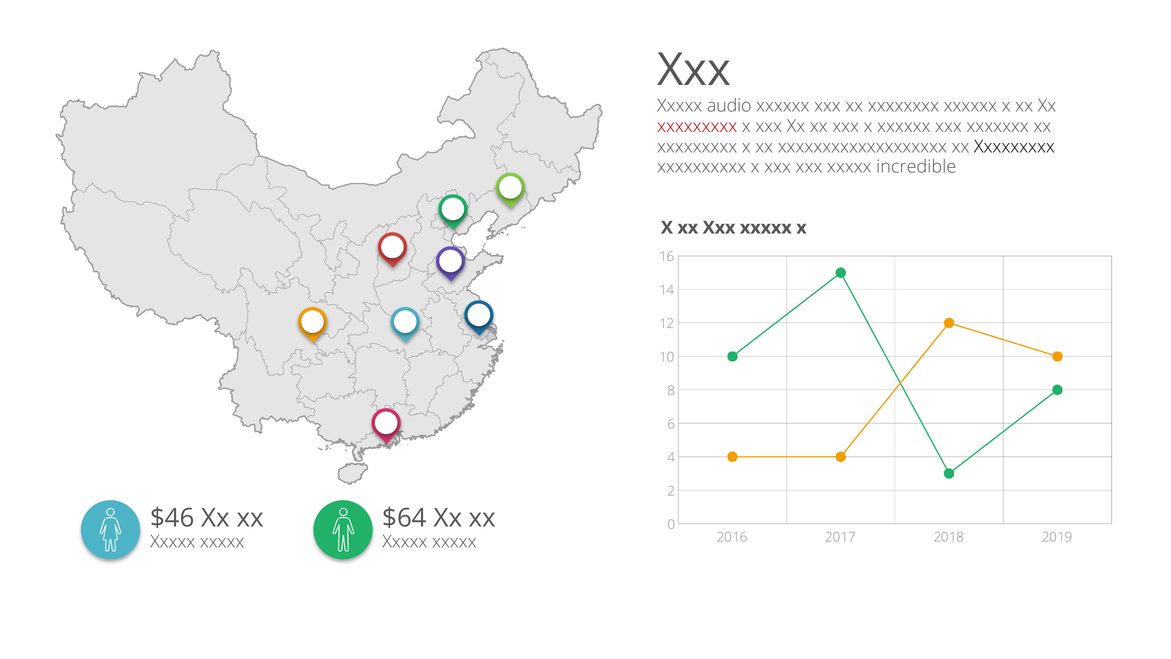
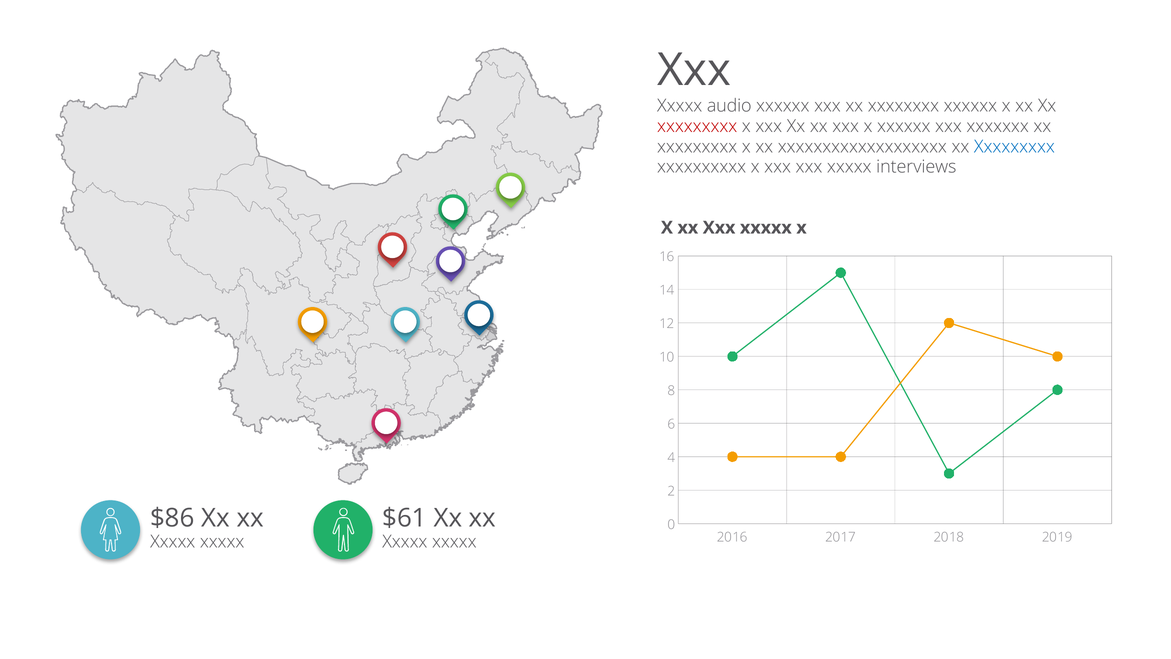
Xxxxxxxxx colour: black -> blue (1014, 147)
incredible: incredible -> interviews (916, 167)
$46: $46 -> $86 (172, 518)
$64: $64 -> $61 (405, 518)
